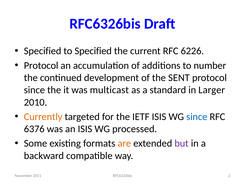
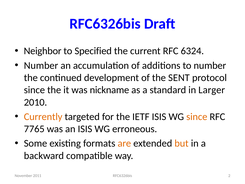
Specified: Specified -> Neighbor (43, 51)
6226: 6226 -> 6324 (192, 51)
Protocol: Protocol -> Number (41, 65)
multicast: multicast -> nickname (109, 90)
since colour: blue -> orange (197, 117)
6376: 6376 -> 7765 (34, 129)
processed: processed -> erroneous (135, 129)
but colour: purple -> orange (182, 143)
